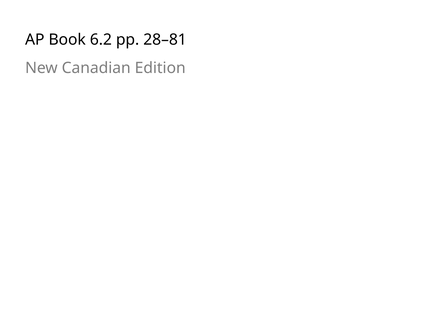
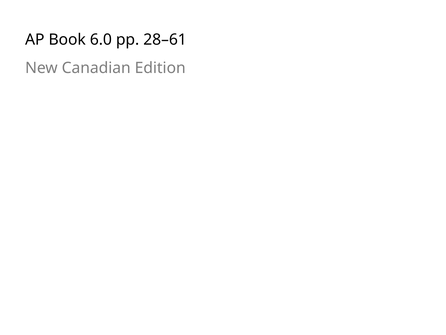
6.2: 6.2 -> 6.0 (101, 40)
28–81: 28–81 -> 28–61 (165, 40)
